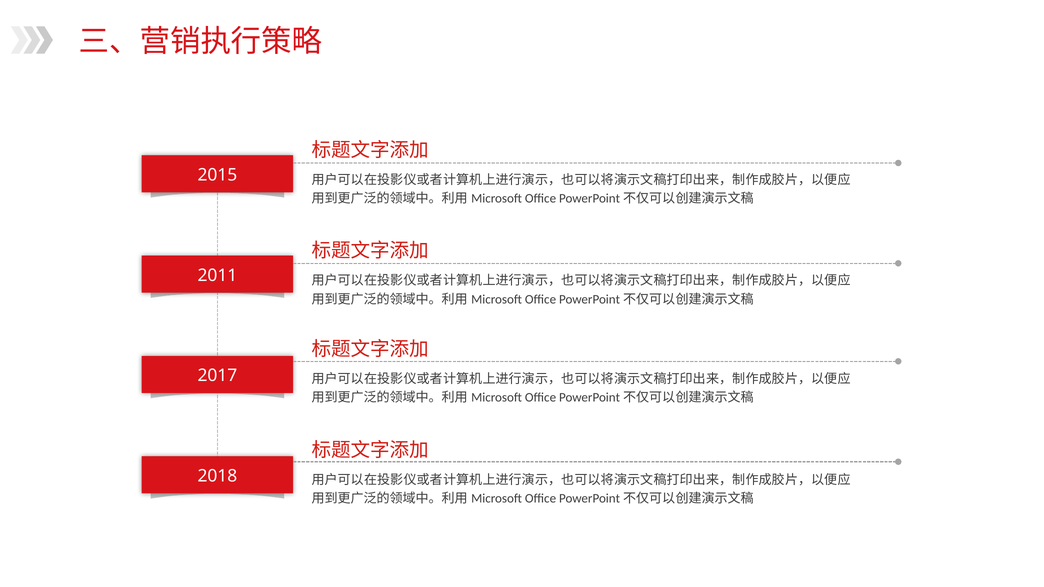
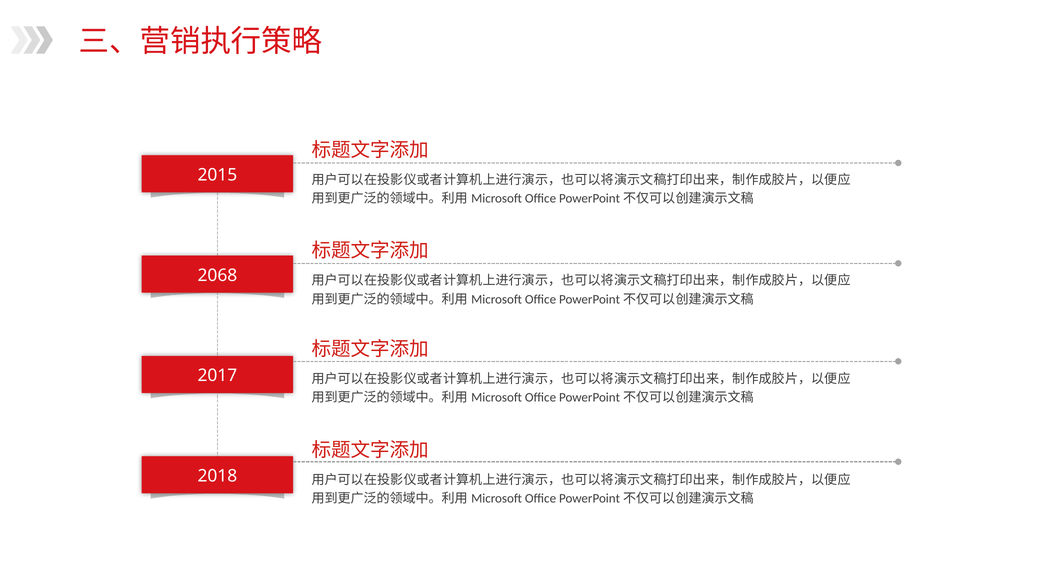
2011: 2011 -> 2068 (217, 275)
